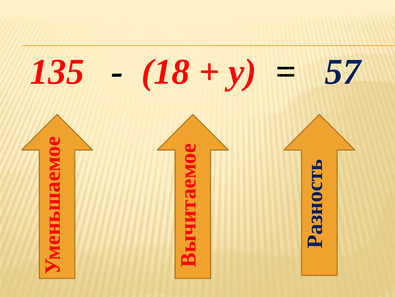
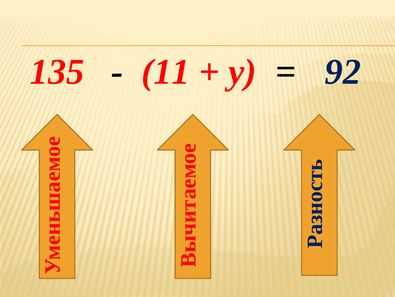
18: 18 -> 11 (166, 72)
57: 57 -> 92 (343, 72)
